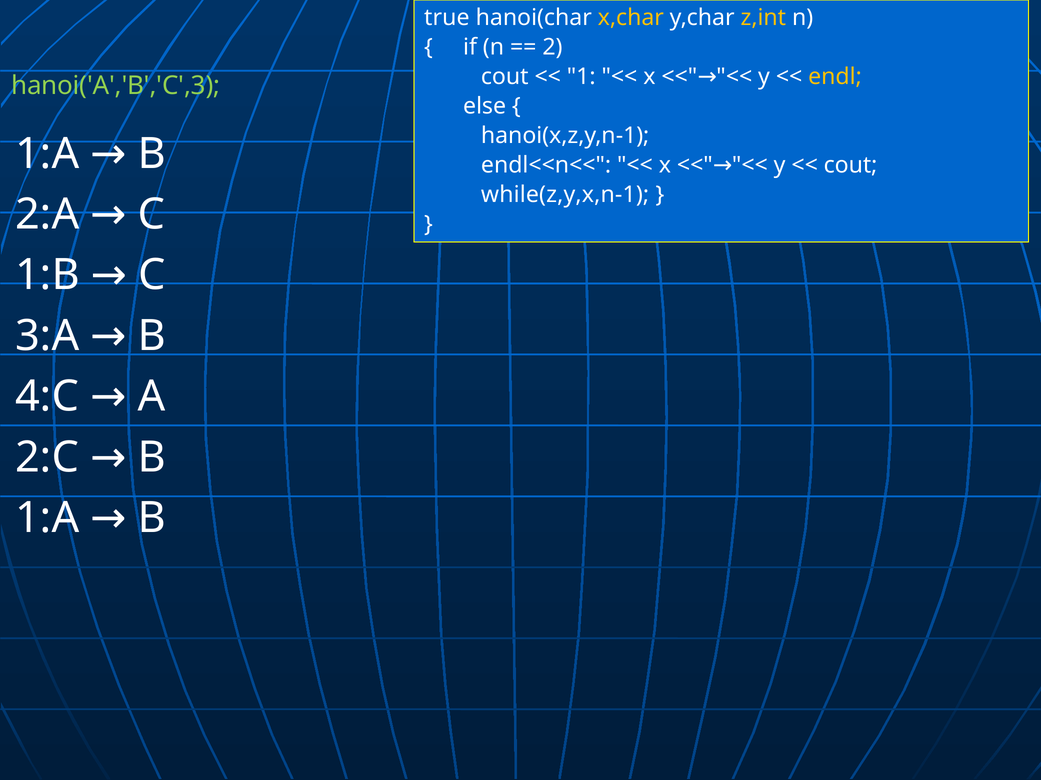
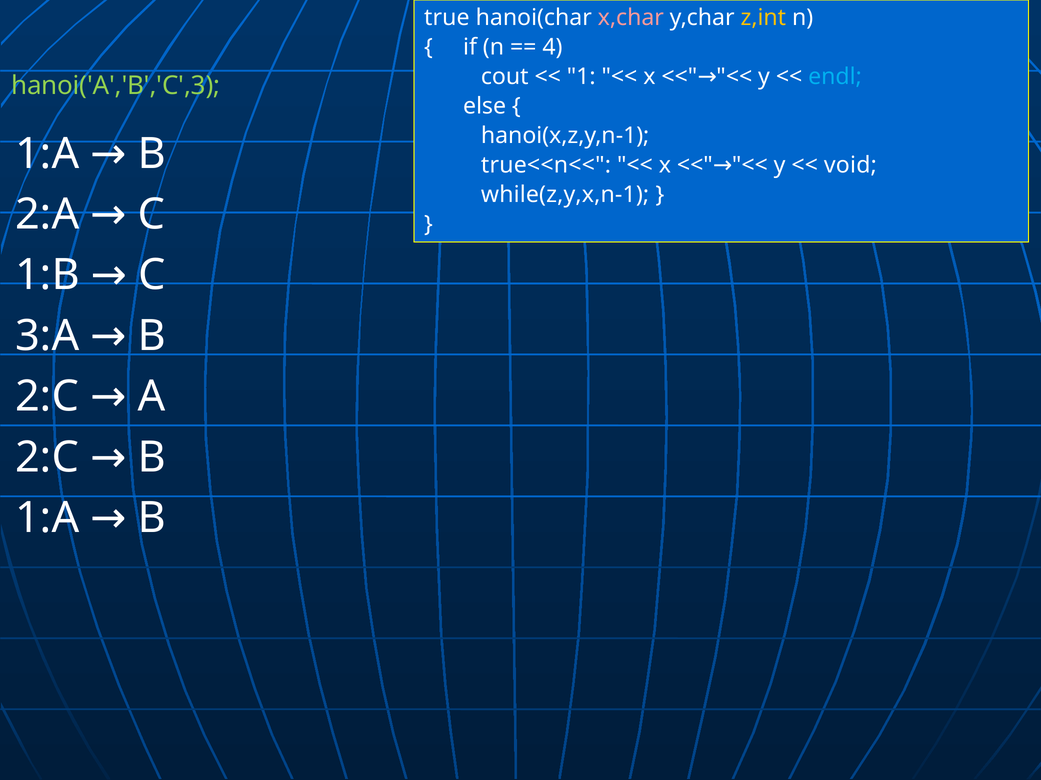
x,char colour: yellow -> pink (631, 17)
2: 2 -> 4 (552, 47)
endl colour: yellow -> light blue (835, 77)
endl<<n<<: endl<<n<< -> true<<n<< (546, 165)
cout: cout -> void (850, 165)
4:C: 4:C -> 2:C (47, 397)
